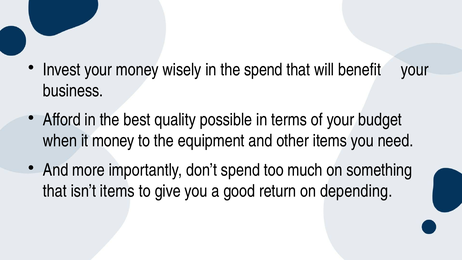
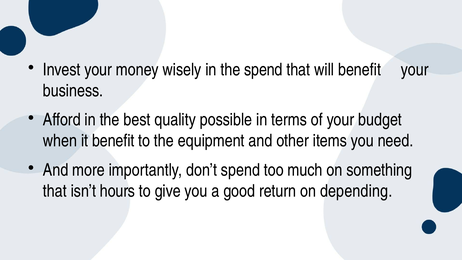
it money: money -> benefit (113, 141)
isn’t items: items -> hours (118, 191)
